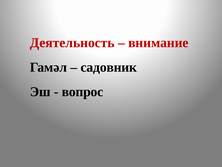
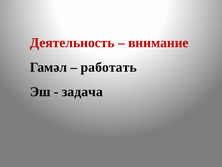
садовник: садовник -> работать (109, 67)
вопрос: вопрос -> задача (82, 91)
